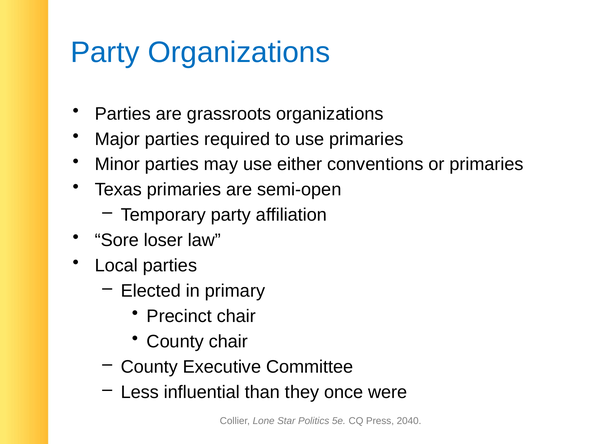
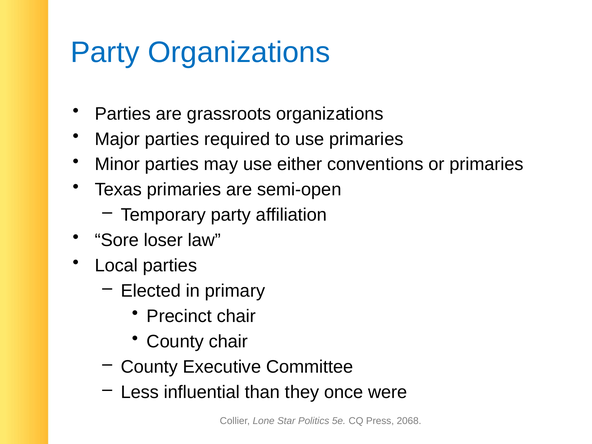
2040: 2040 -> 2068 (409, 421)
